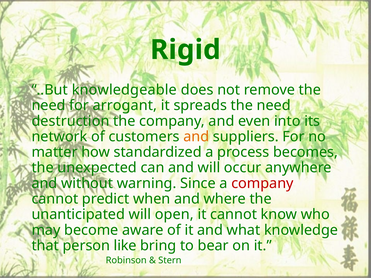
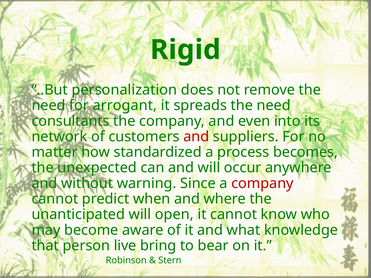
knowledgeable: knowledgeable -> personalization (124, 90)
destruction: destruction -> consultants (71, 121)
and colour: orange -> red (196, 137)
like: like -> live (125, 246)
